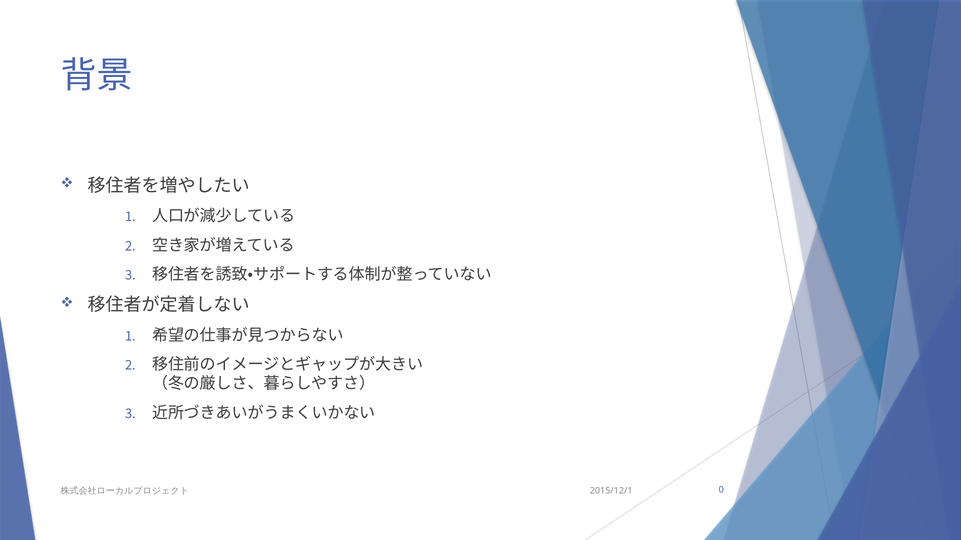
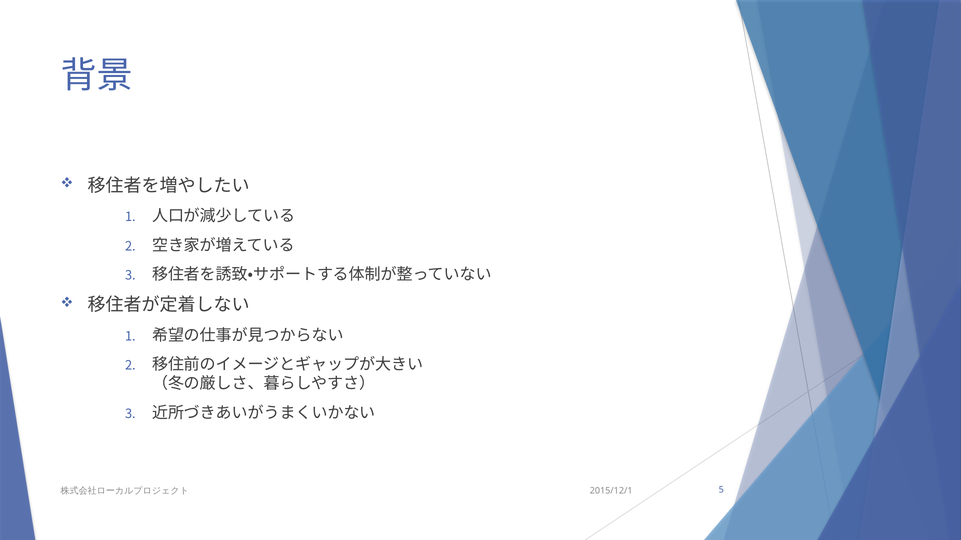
0: 0 -> 5 (721, 490)
